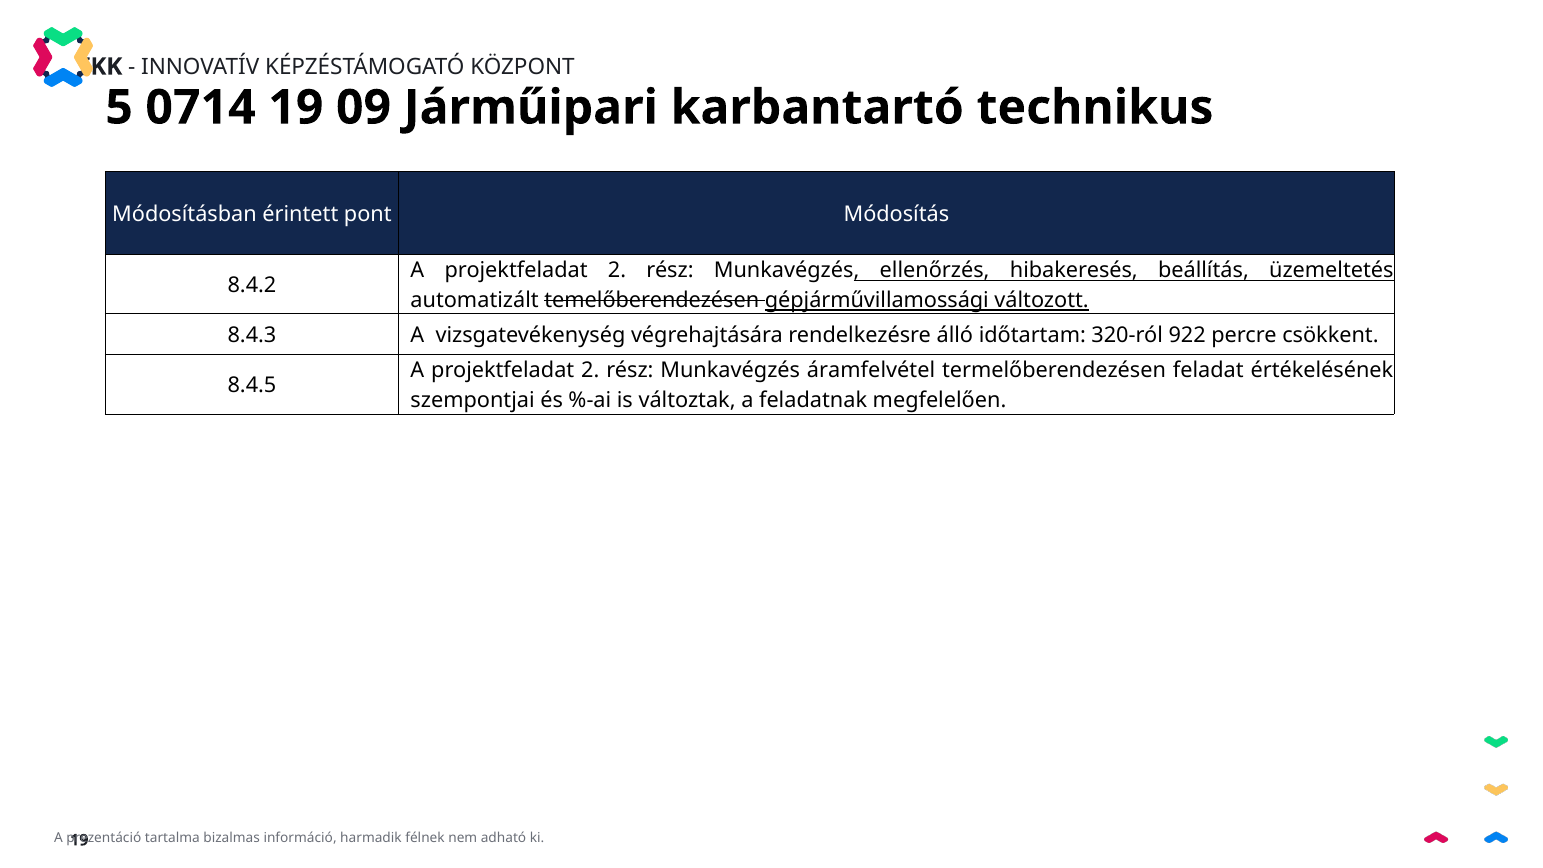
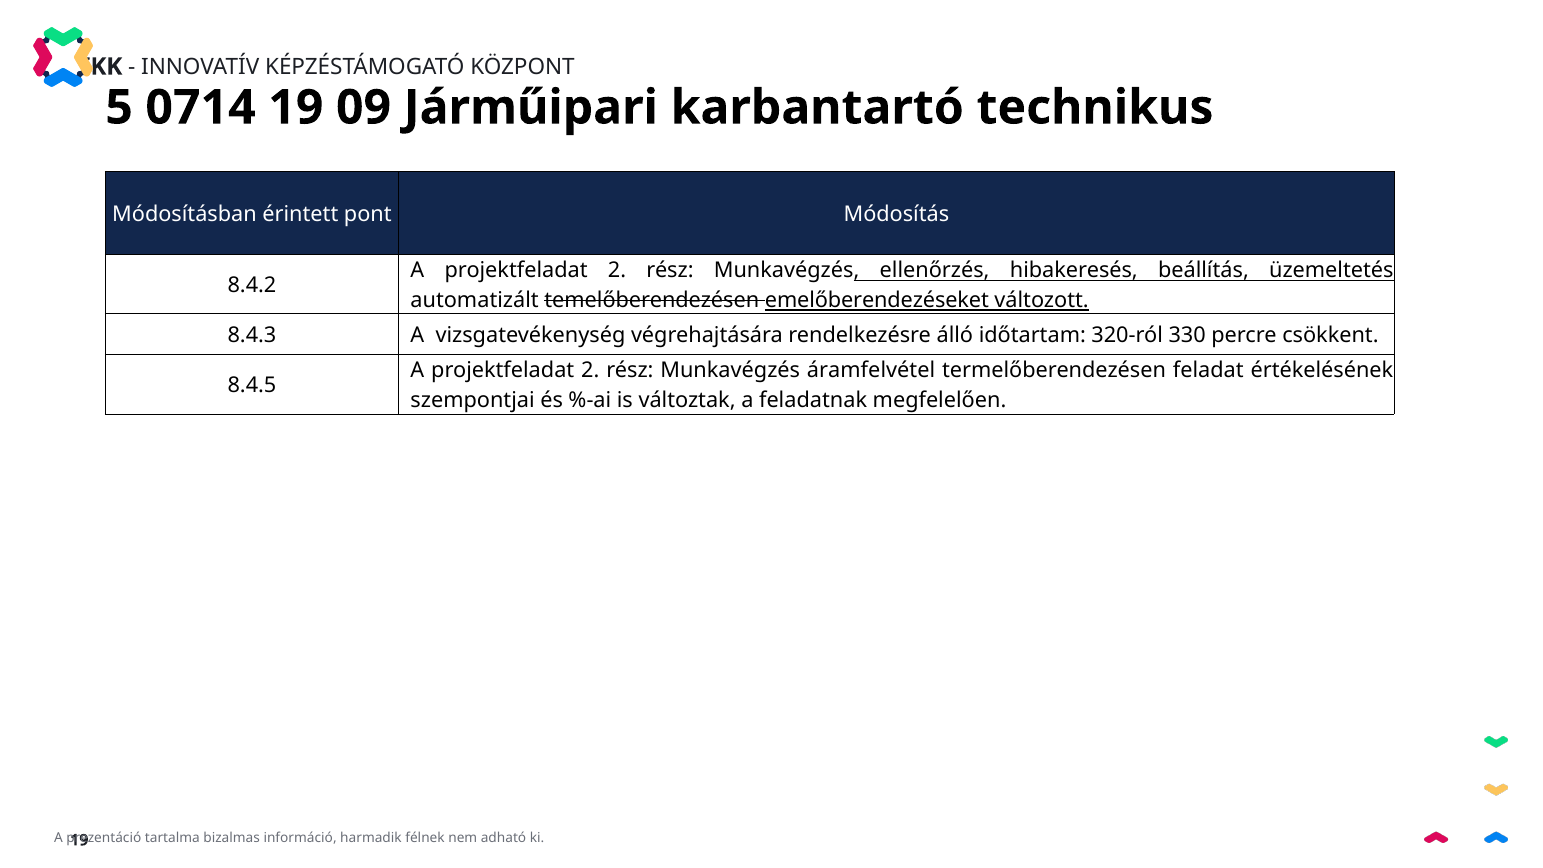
gépjárművillamossági: gépjárművillamossági -> emelőberendezéseket (877, 300)
922: 922 -> 330 (1187, 335)
